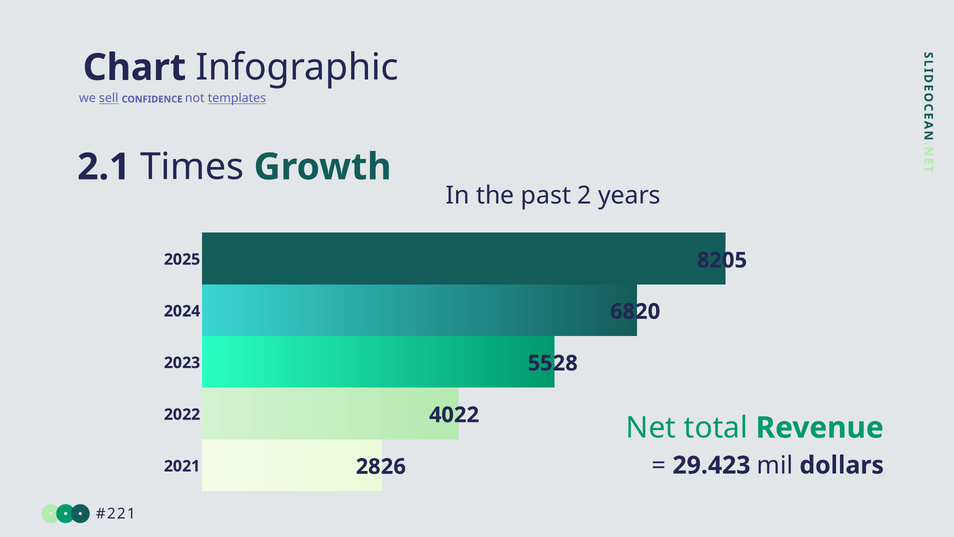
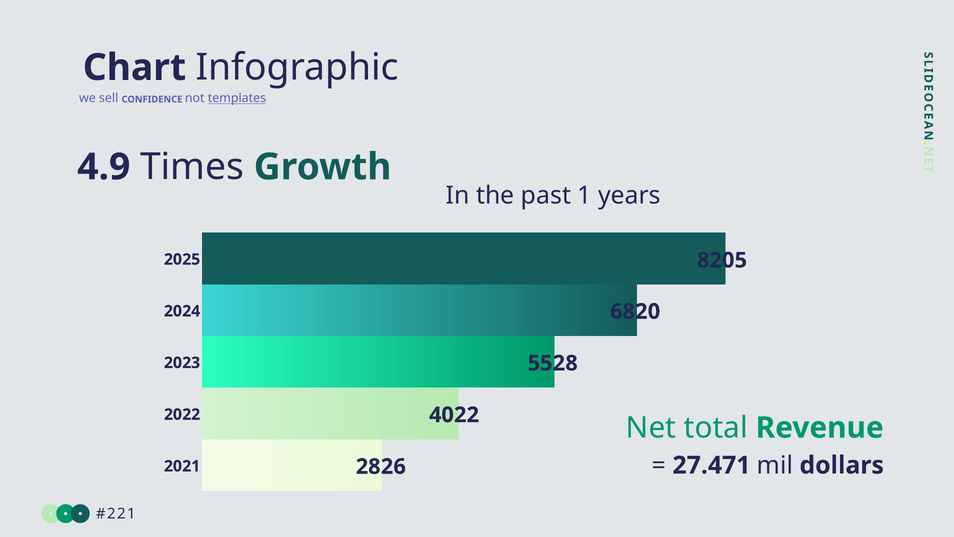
sell underline: present -> none (109, 98)
2.1: 2.1 -> 4.9 (104, 167)
2: 2 -> 1 (585, 196)
29.423: 29.423 -> 27.471 (711, 465)
